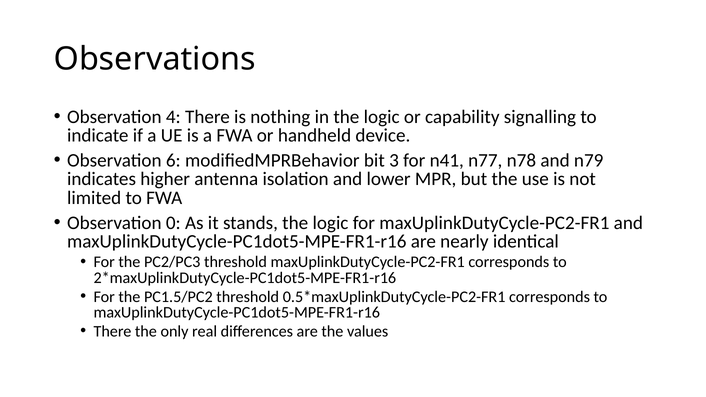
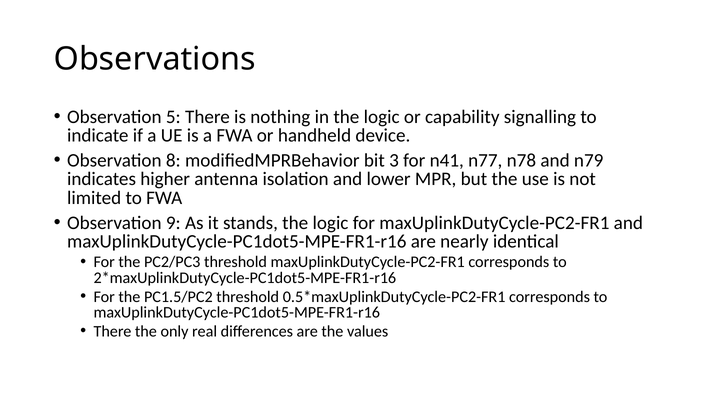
4: 4 -> 5 (173, 117)
6: 6 -> 8 (173, 161)
0: 0 -> 9 (173, 223)
